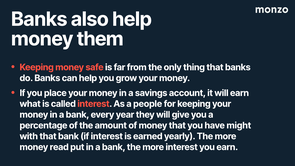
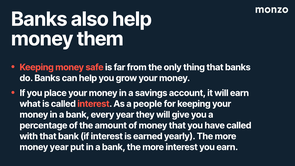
have might: might -> called (239, 125)
money read: read -> year (59, 147)
